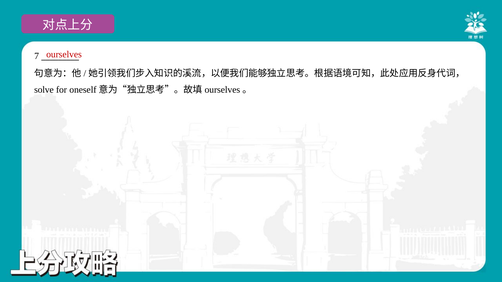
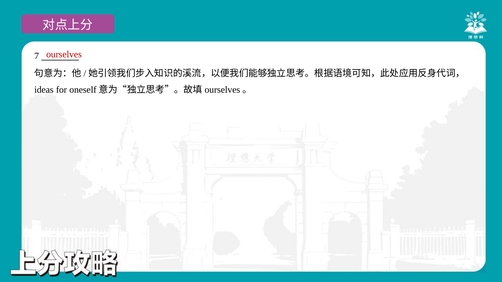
solve: solve -> ideas (44, 90)
